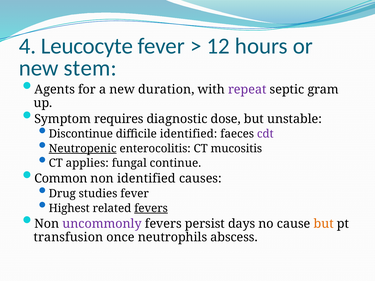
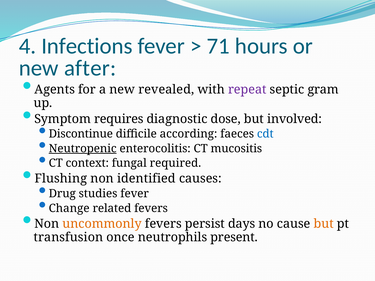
Leucocyte: Leucocyte -> Infections (87, 46)
12: 12 -> 71 (218, 46)
stem: stem -> after (90, 68)
duration: duration -> revealed (166, 90)
unstable: unstable -> involved (295, 119)
difficile identified: identified -> according (189, 134)
cdt colour: purple -> blue (265, 134)
applies: applies -> context (87, 163)
continue: continue -> required (175, 163)
Common: Common -> Flushing (61, 179)
Highest: Highest -> Change (69, 208)
fevers underline: present -> none (151, 208)
uncommonly colour: purple -> orange (102, 224)
abscess: abscess -> present (234, 237)
